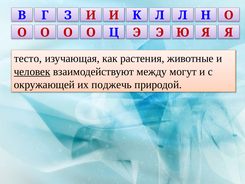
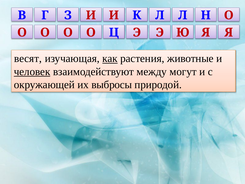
тесто: тесто -> весят (28, 58)
как underline: none -> present (110, 58)
поджечь: поджечь -> выбросы (112, 85)
